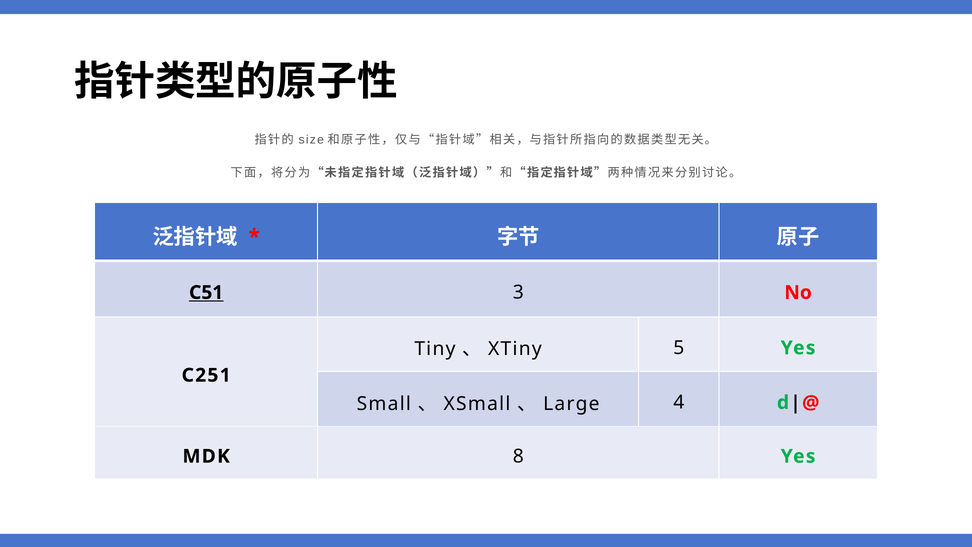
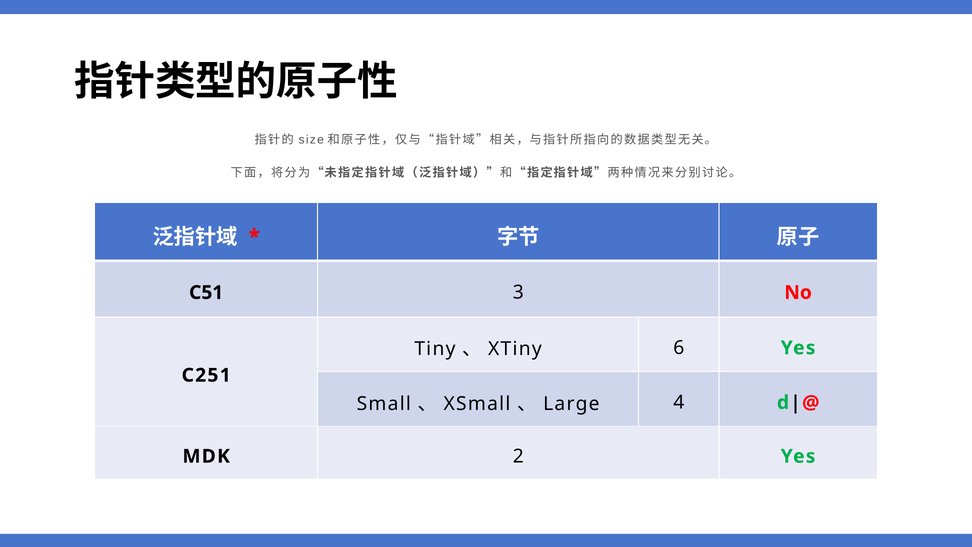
C51 underline: present -> none (206, 292)
5: 5 -> 6 (679, 348)
8: 8 -> 2 (518, 456)
